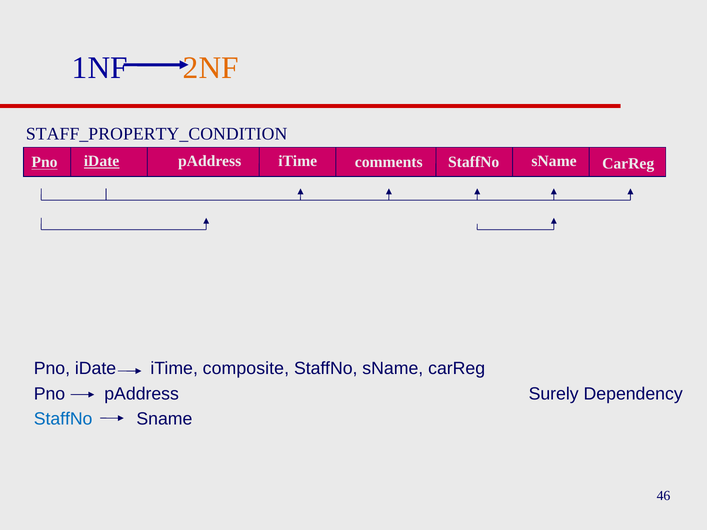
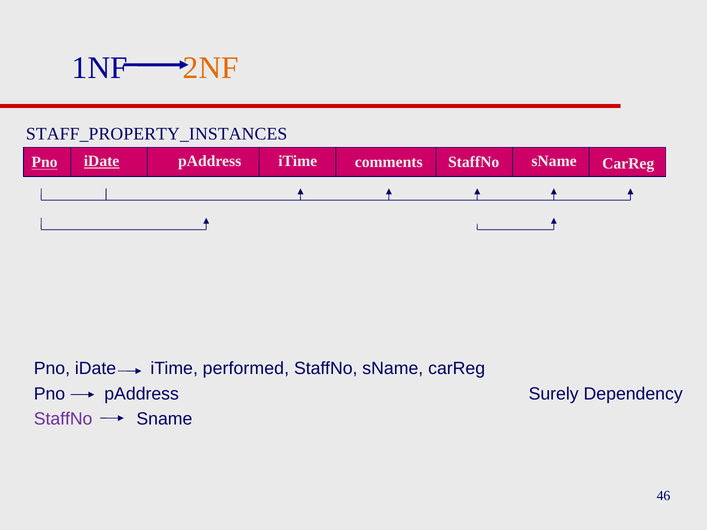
STAFF_PROPERTY_CONDITION: STAFF_PROPERTY_CONDITION -> STAFF_PROPERTY_INSTANCES (157, 134)
composite: composite -> performed (246, 369)
StaffNo colour: blue -> purple (63, 419)
